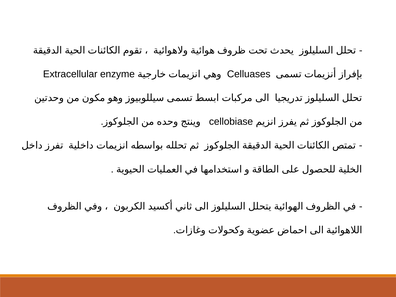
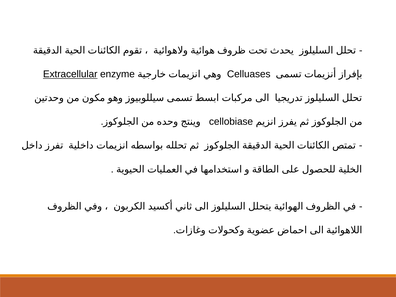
Extracellular underline: none -> present (70, 74)
